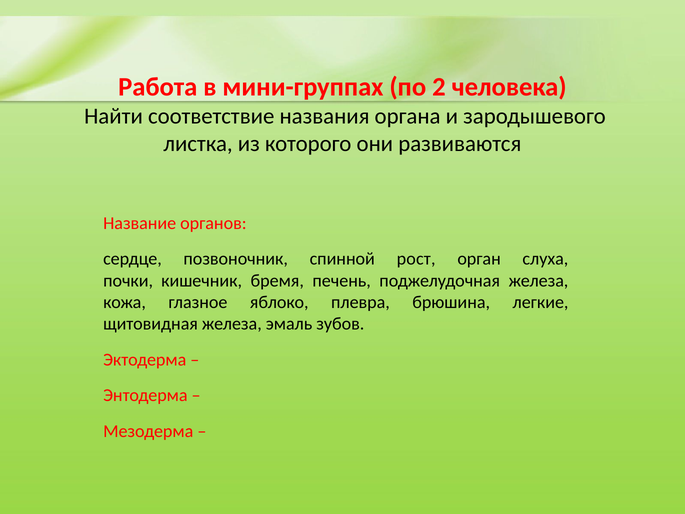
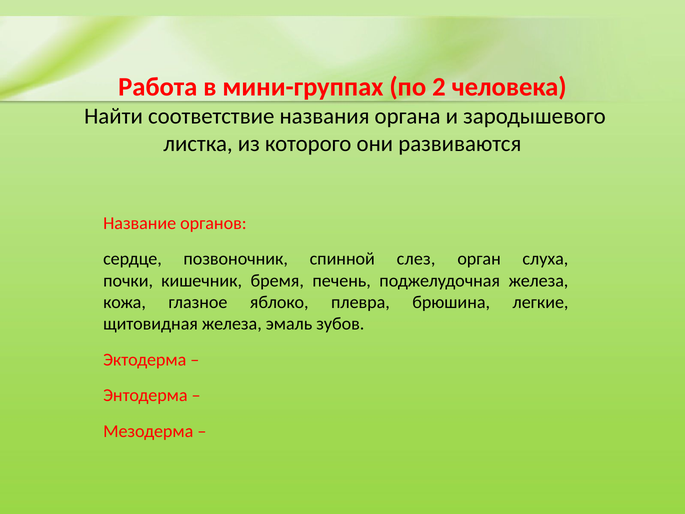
рост: рост -> слез (416, 259)
